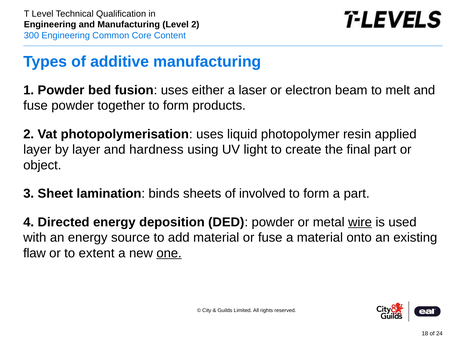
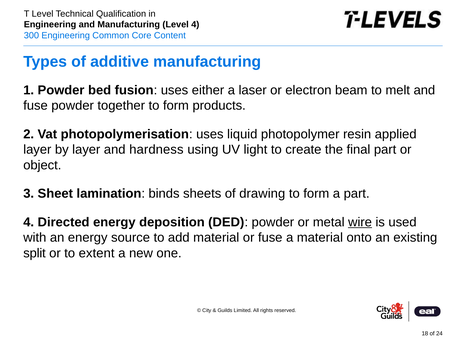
2: 2 -> 4 (195, 25)
involved: involved -> drawing (262, 194)
flaw: flaw -> split (35, 253)
one underline: present -> none (169, 253)
